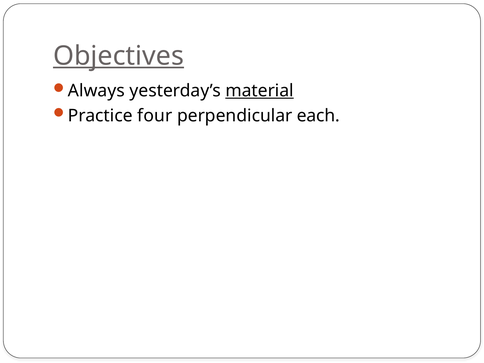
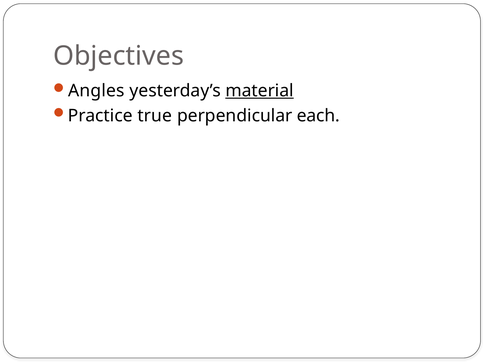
Objectives underline: present -> none (119, 56)
Always: Always -> Angles (96, 91)
four: four -> true (155, 116)
